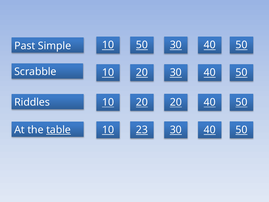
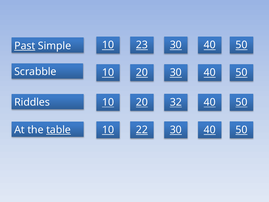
Past underline: none -> present (25, 46)
10 50: 50 -> 23 (142, 45)
20 20: 20 -> 32 (176, 102)
23: 23 -> 22 (142, 130)
